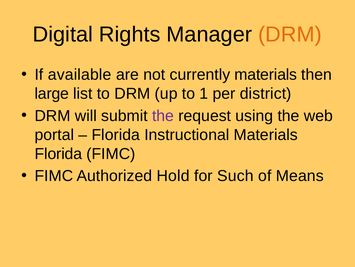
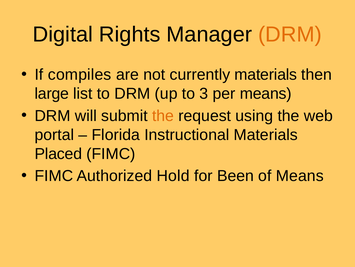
available: available -> compiles (80, 74)
1: 1 -> 3 (204, 93)
per district: district -> means (266, 93)
the colour: purple -> orange (163, 116)
Florida: Florida -> Placed (58, 153)
Such: Such -> Been (235, 175)
